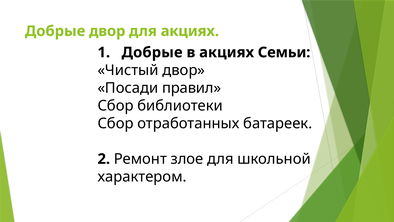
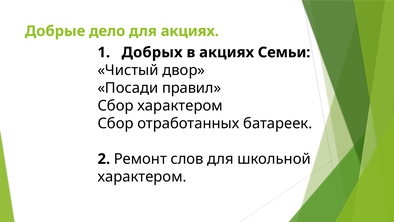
Добрые двор: двор -> дело (107, 31)
Добрые: Добрые -> Добрых (152, 52)
Сбор библиотеки: библиотеки -> характером (180, 106)
злое: злое -> слов (187, 159)
